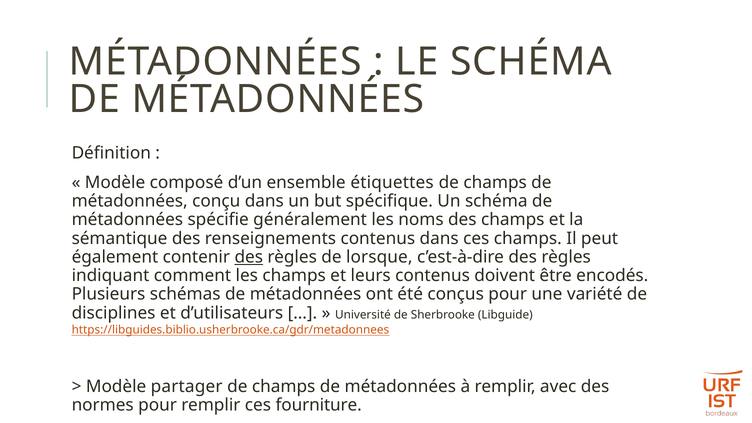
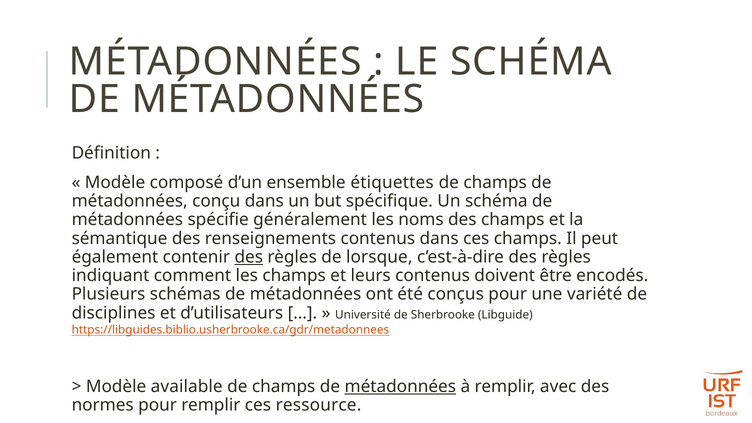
partager: partager -> available (187, 386)
métadonnées underline: none -> present (400, 386)
fourniture: fourniture -> ressource (319, 405)
